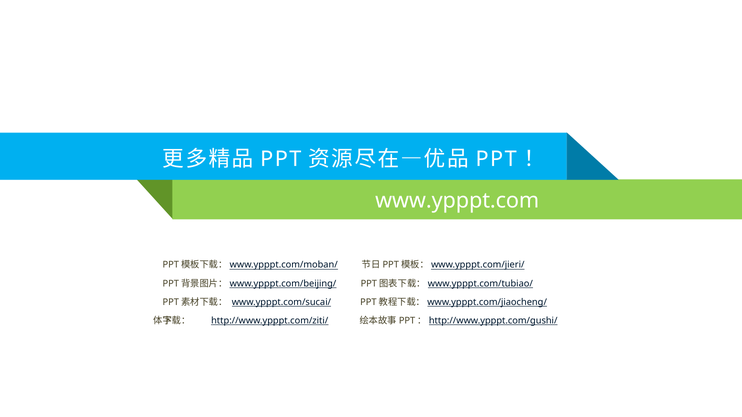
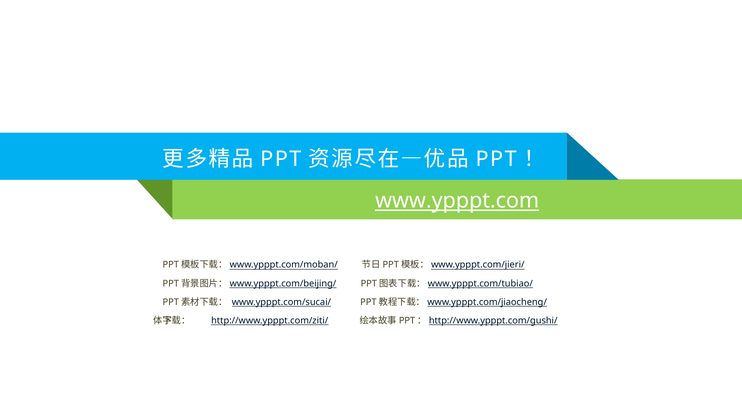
www.ypppt.com underline: none -> present (457, 201)
